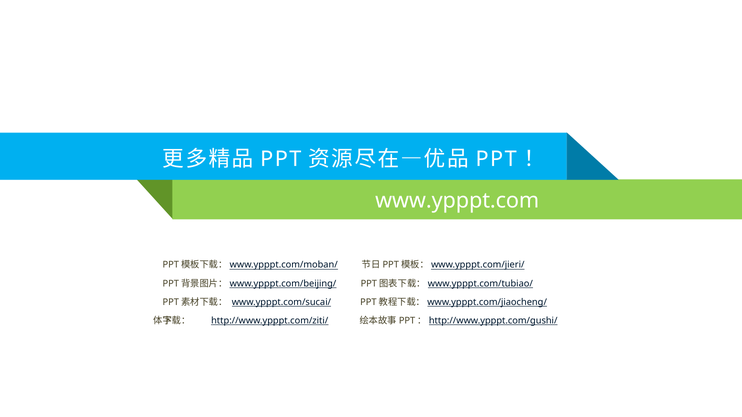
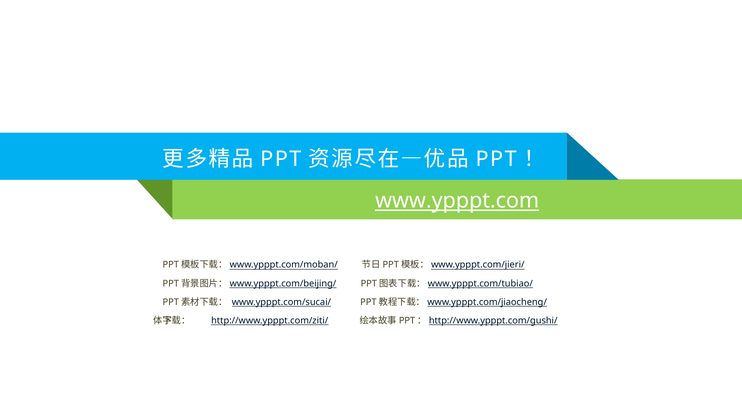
www.ypppt.com underline: none -> present (457, 201)
